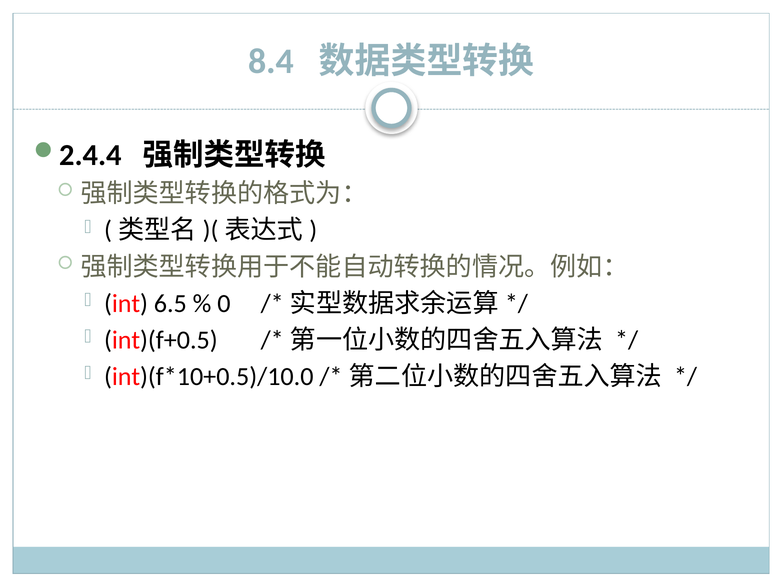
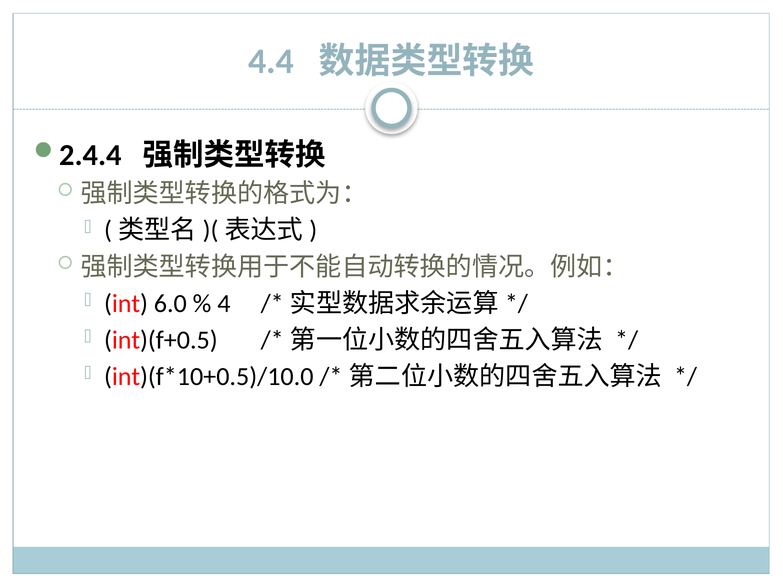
8.4: 8.4 -> 4.4 (271, 62)
6.5: 6.5 -> 6.0 (170, 304)
0: 0 -> 4 (224, 304)
